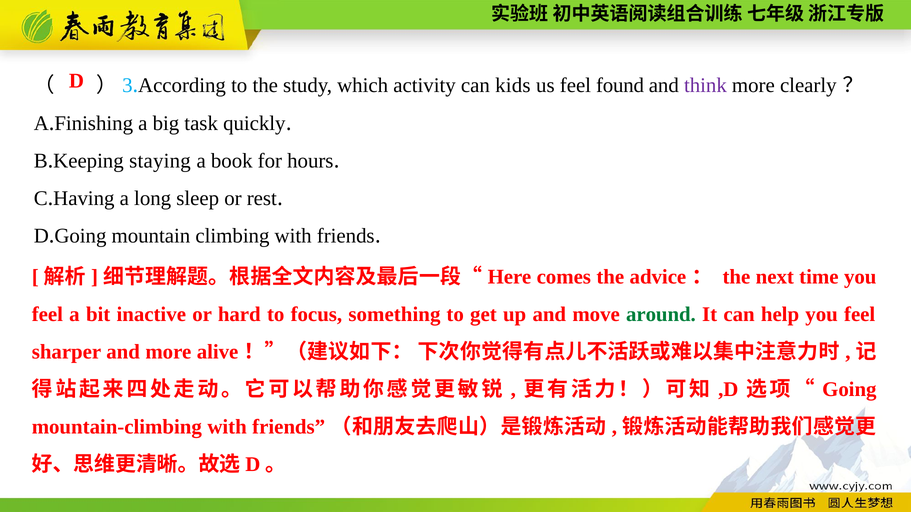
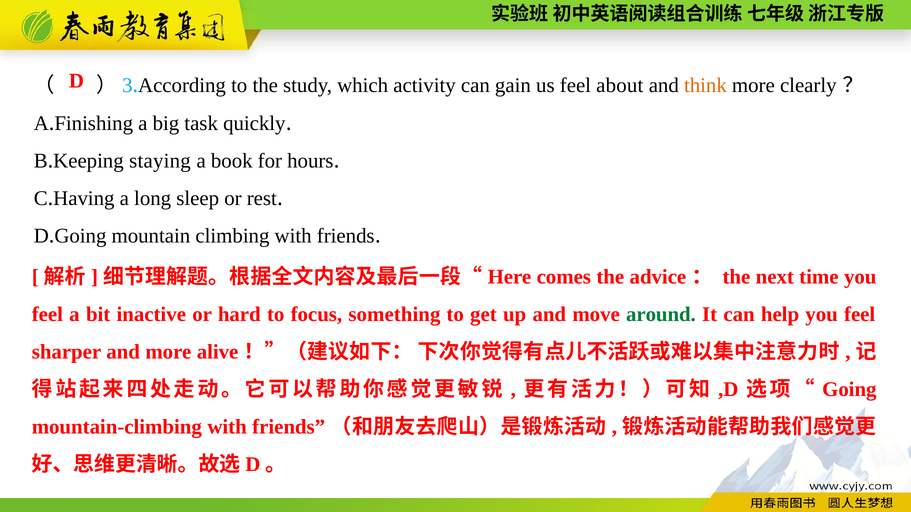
kids: kids -> gain (513, 86)
found: found -> about (620, 86)
think colour: purple -> orange (705, 86)
